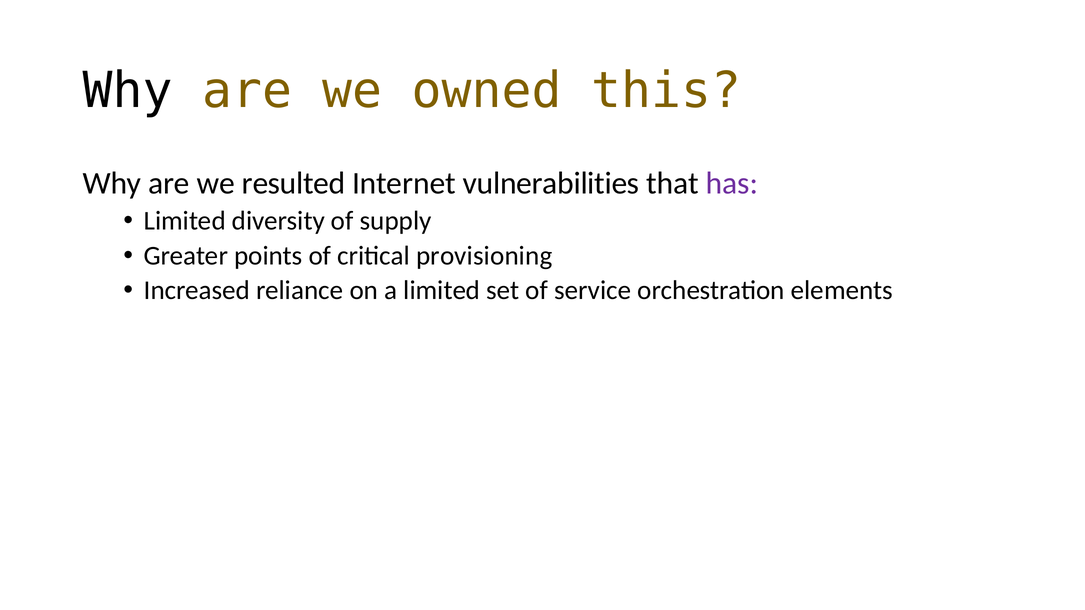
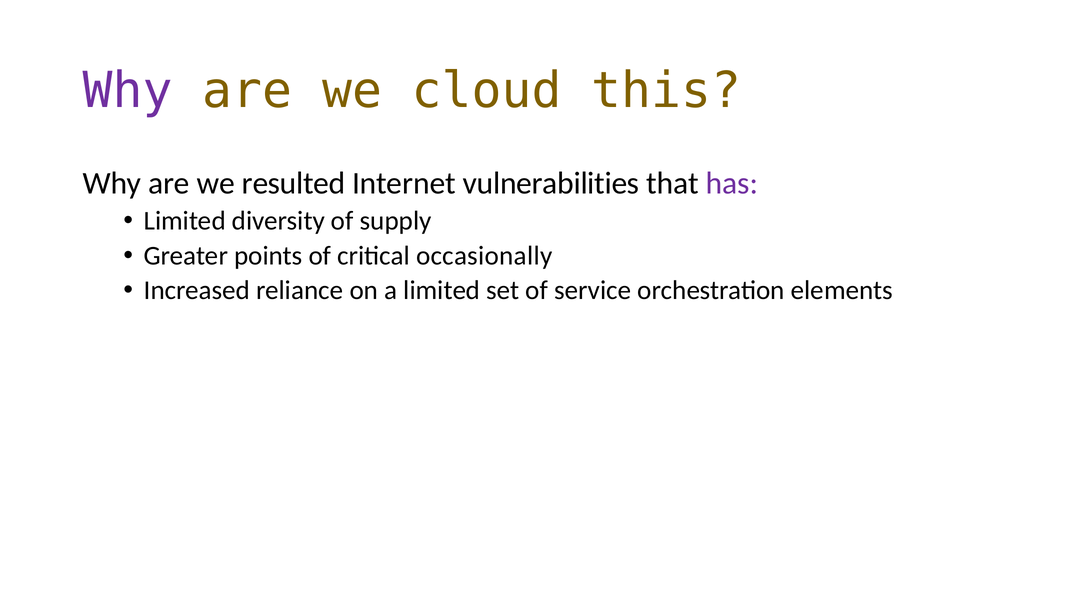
Why colour: black -> purple (128, 91)
owned: owned -> cloud (487, 91)
provisioning: provisioning -> occasionally (484, 256)
